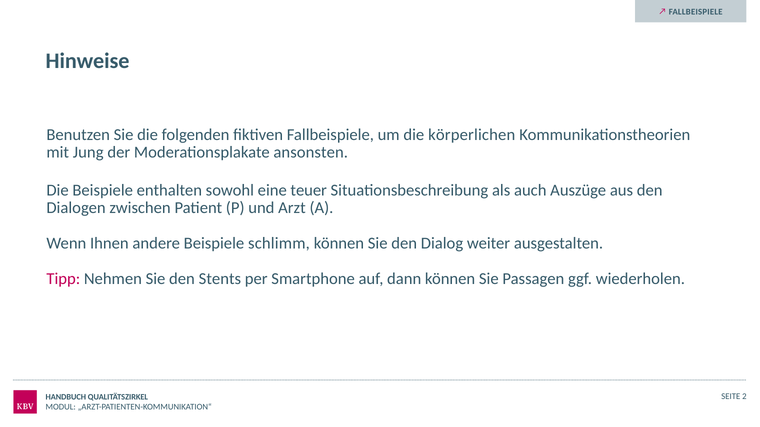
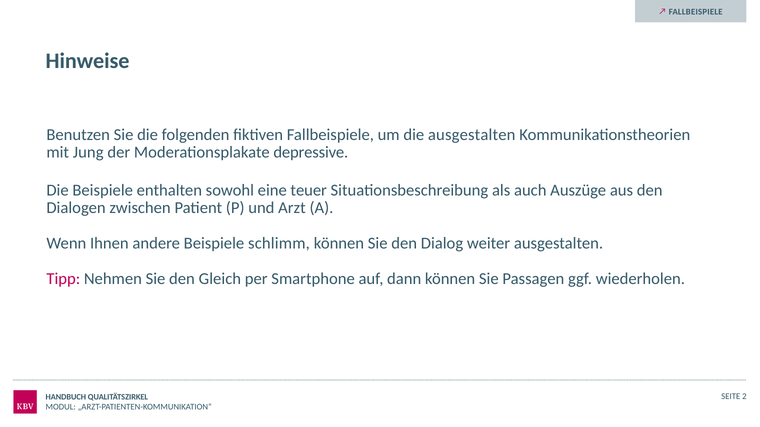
die körperlichen: körperlichen -> ausgestalten (472, 135)
ansonsten: ansonsten -> depressive (311, 153)
Stents: Stents -> Gleich (220, 279)
